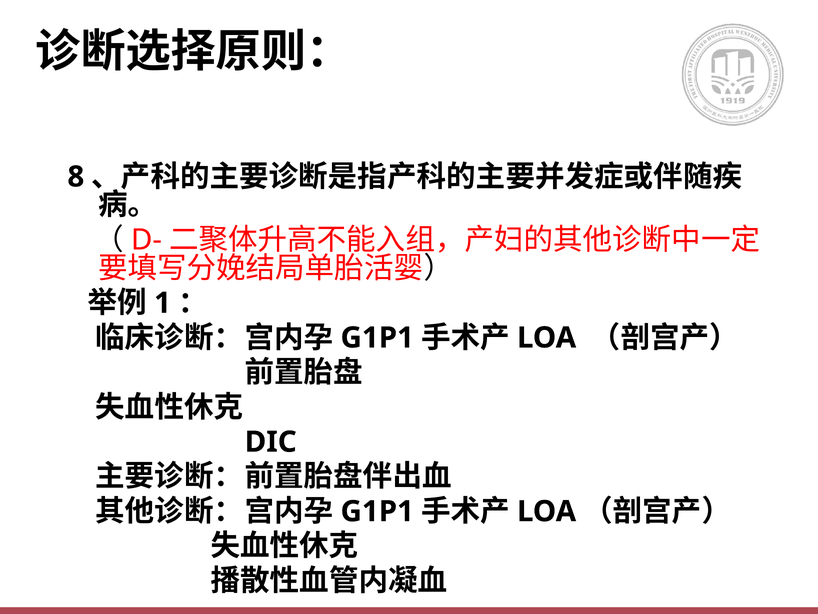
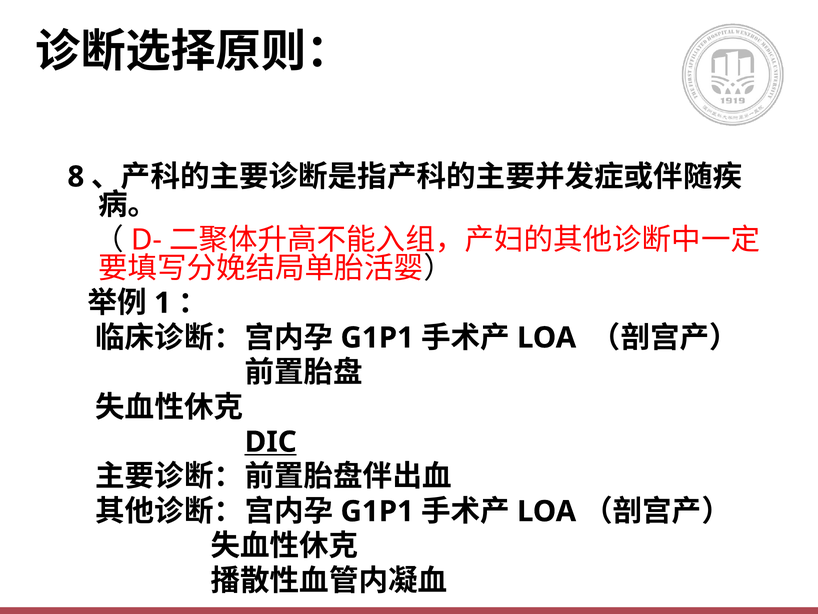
DIC underline: none -> present (271, 442)
